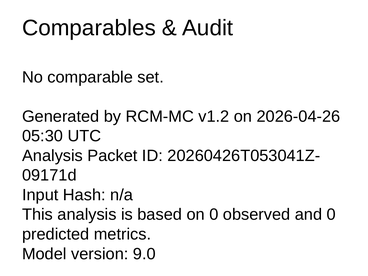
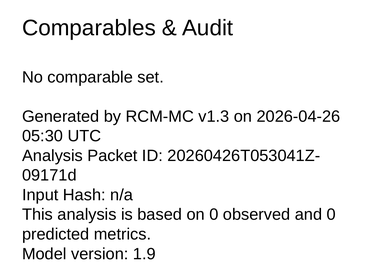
v1.2: v1.2 -> v1.3 (214, 116)
9.0: 9.0 -> 1.9 (144, 254)
